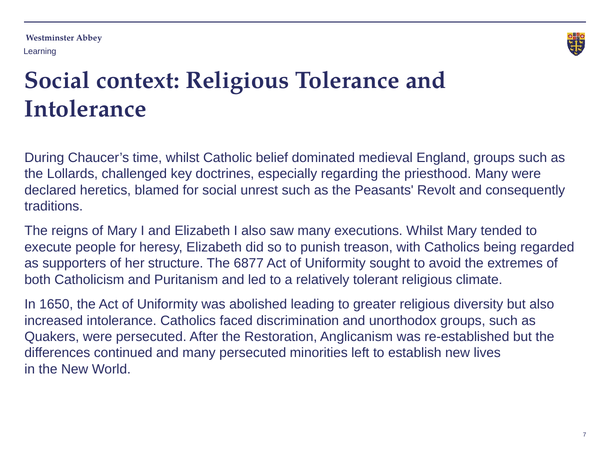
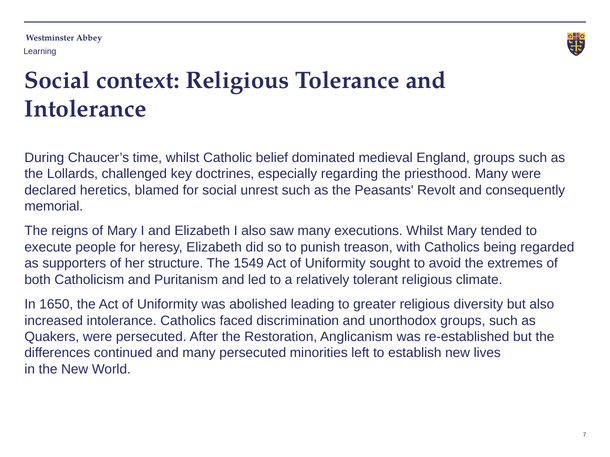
traditions: traditions -> memorial (54, 207)
6877: 6877 -> 1549 (249, 264)
